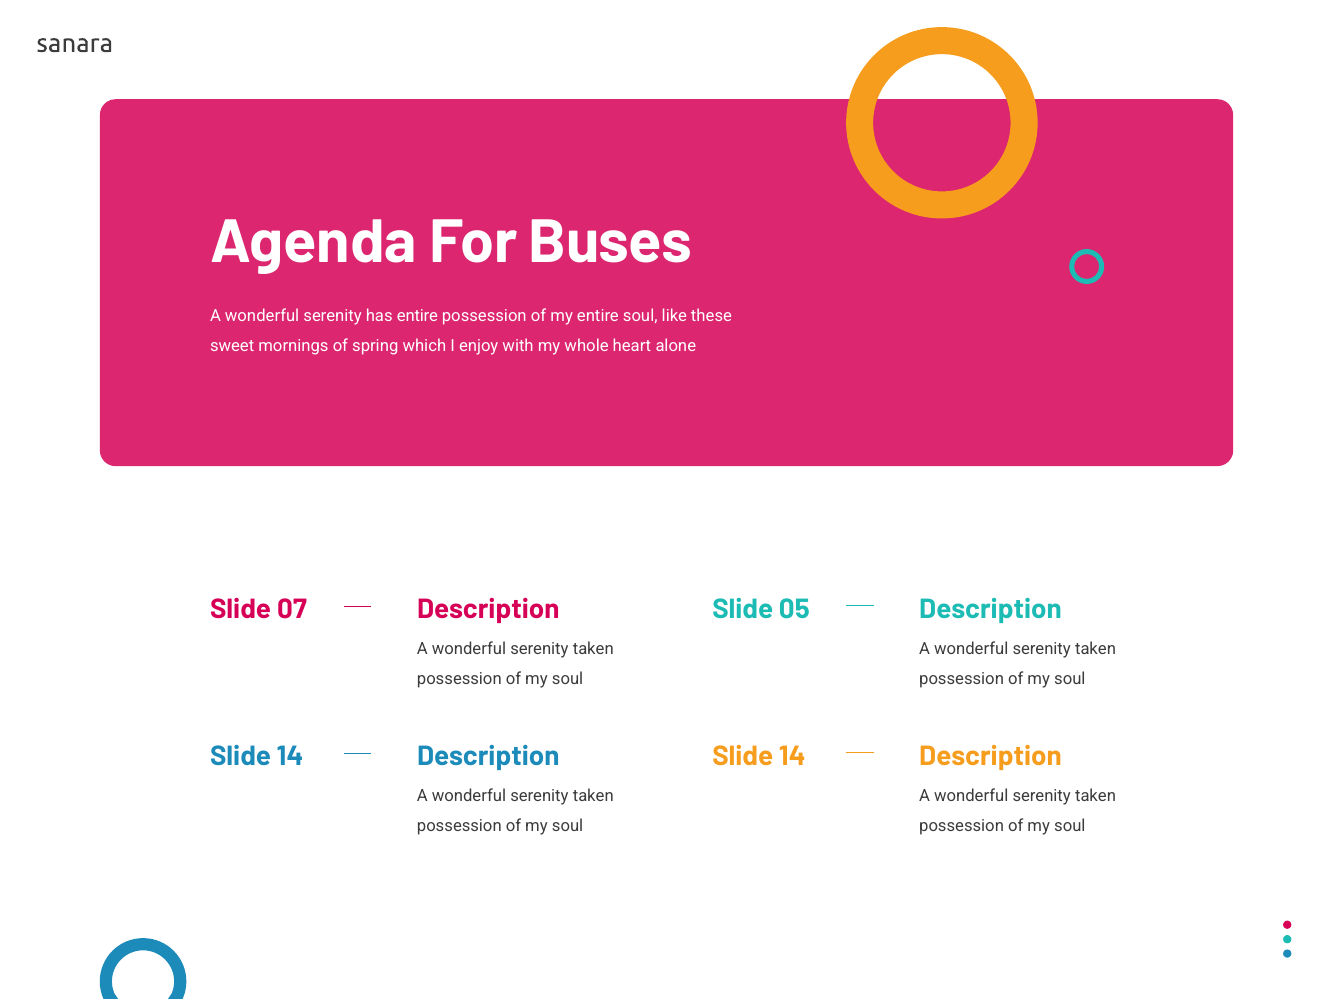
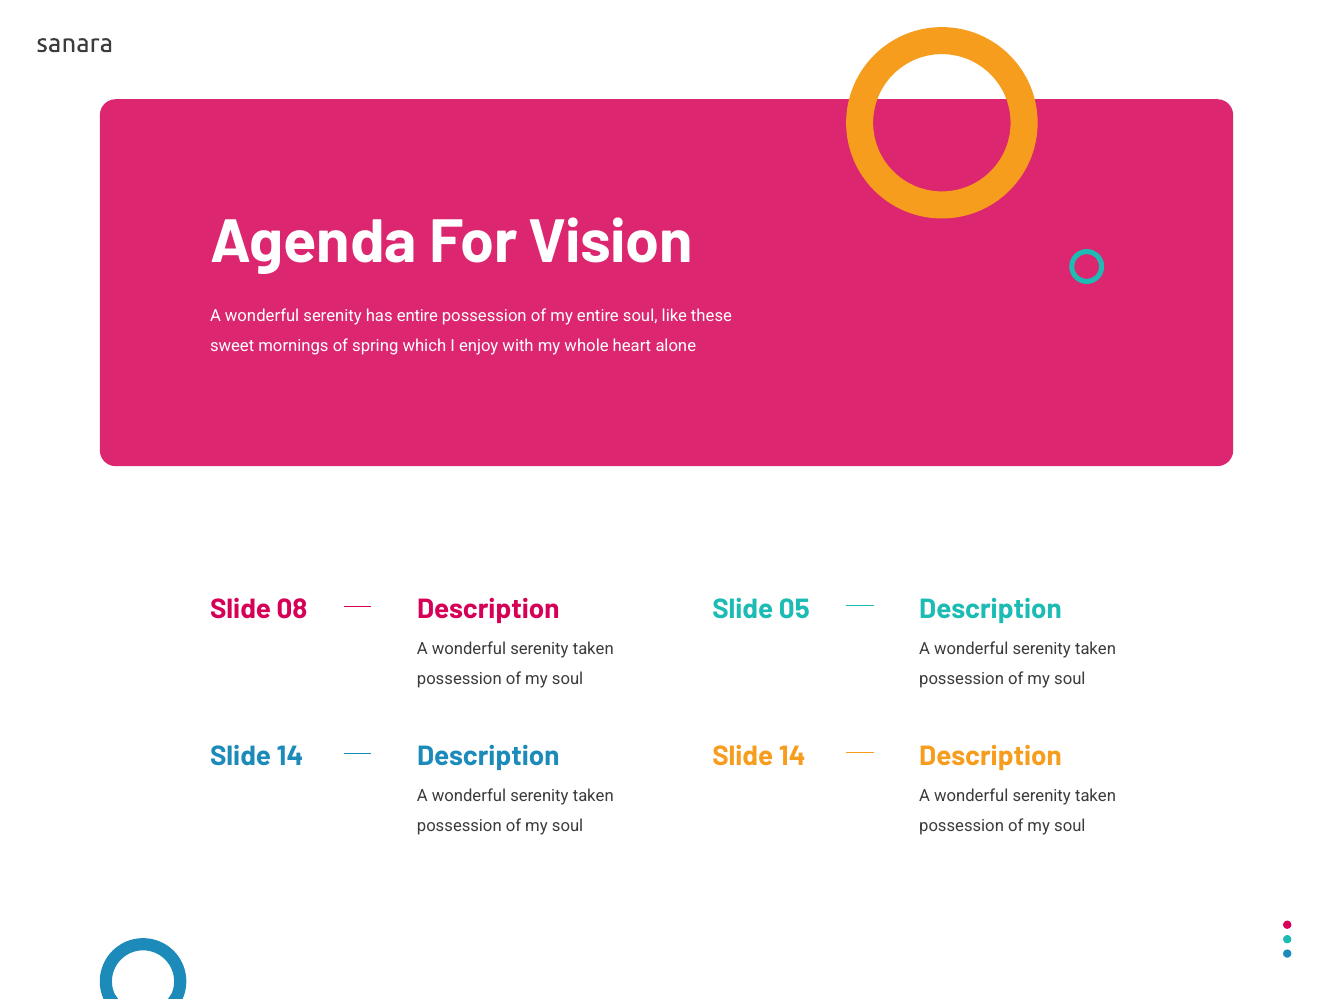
Buses: Buses -> Vision (611, 243)
07: 07 -> 08 (292, 610)
